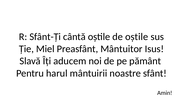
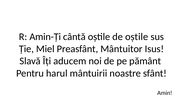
Sfânt-Ți: Sfânt-Ți -> Amin-Ți (45, 37)
